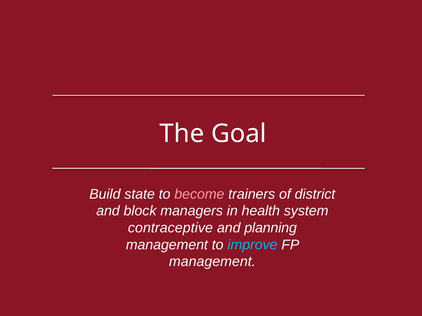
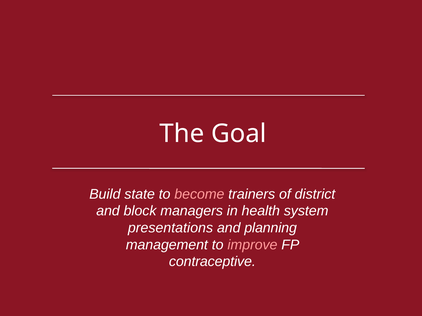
contraceptive: contraceptive -> presentations (170, 228)
improve colour: light blue -> pink (252, 245)
management: management -> contraceptive (212, 262)
